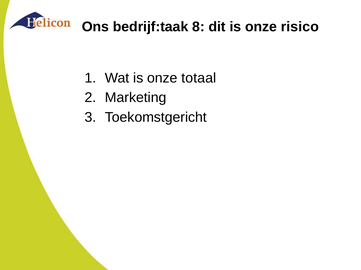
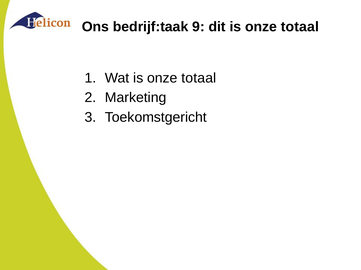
8: 8 -> 9 (198, 27)
dit is onze risico: risico -> totaal (300, 27)
